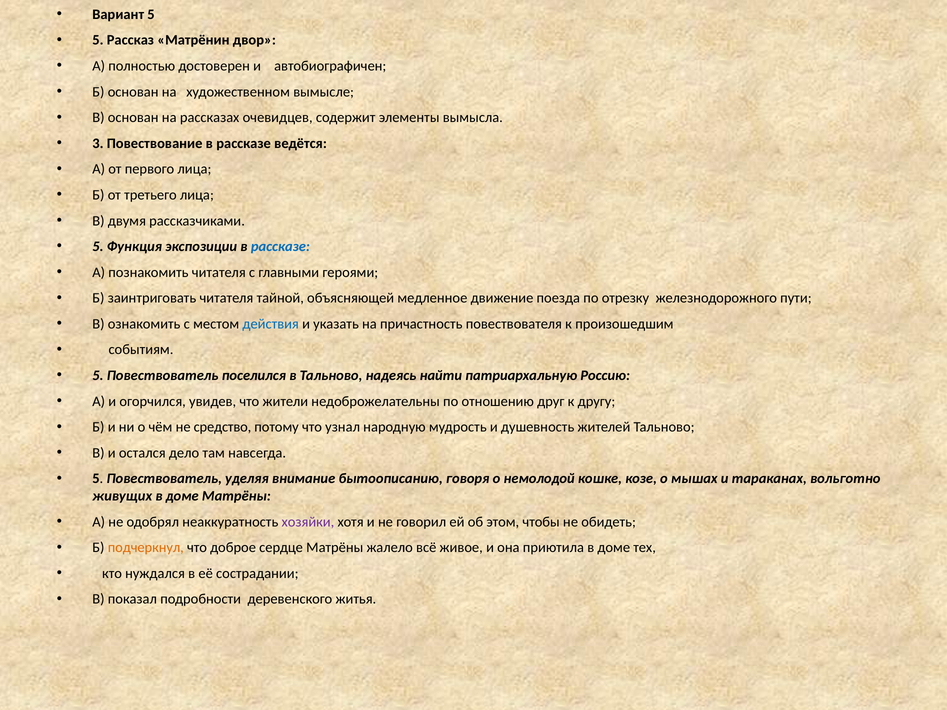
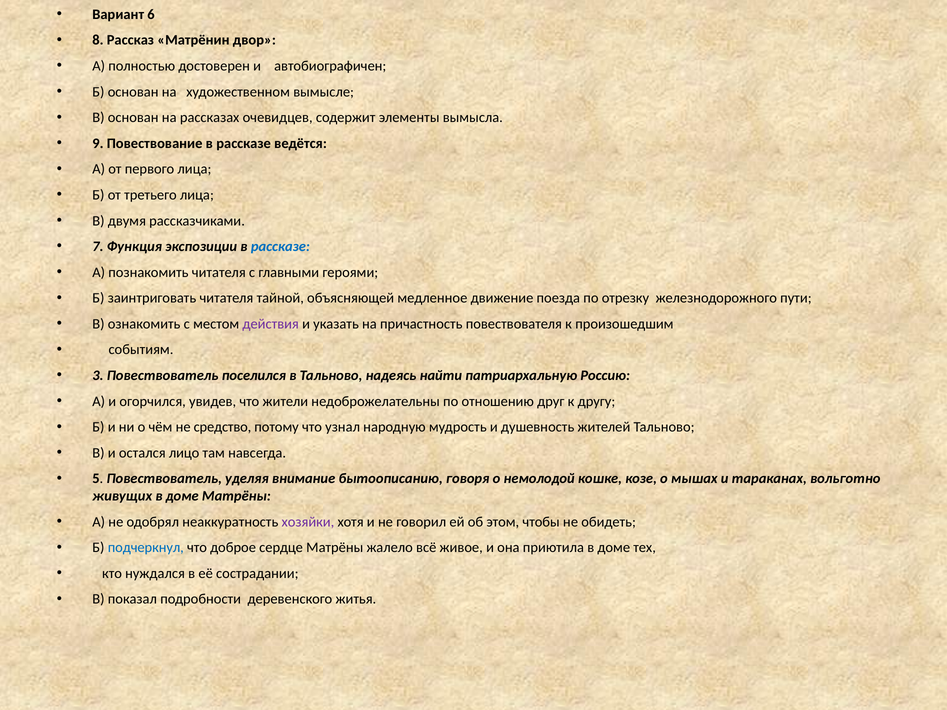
Вариант 5: 5 -> 6 (151, 14)
5: 5 -> 8 (98, 40)
3: 3 -> 9 (98, 143)
5: 5 -> 7 (98, 247)
действия colour: blue -> purple (271, 324)
5: 5 -> 3 (98, 376)
дело: дело -> лицо (184, 453)
подчеркнул colour: orange -> blue (146, 548)
